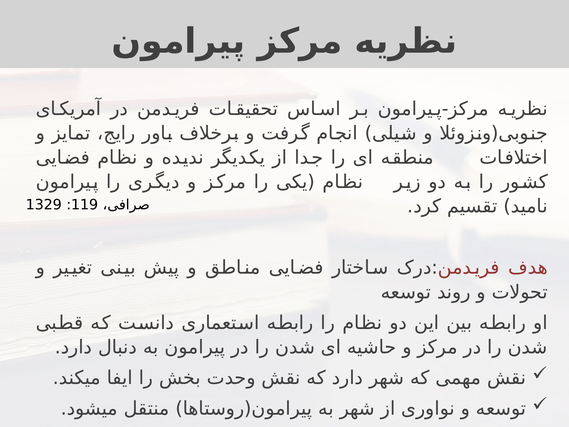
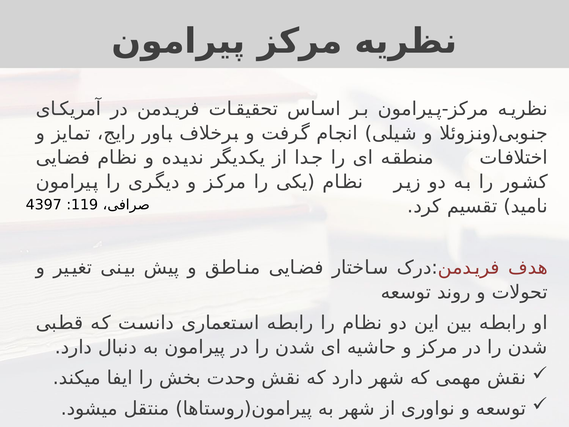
1329: 1329 -> 4397 (44, 205)
